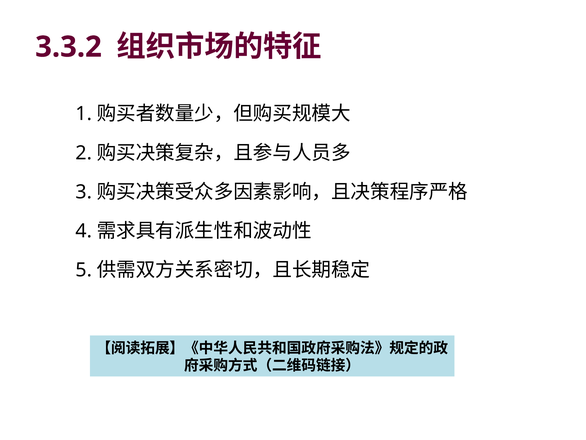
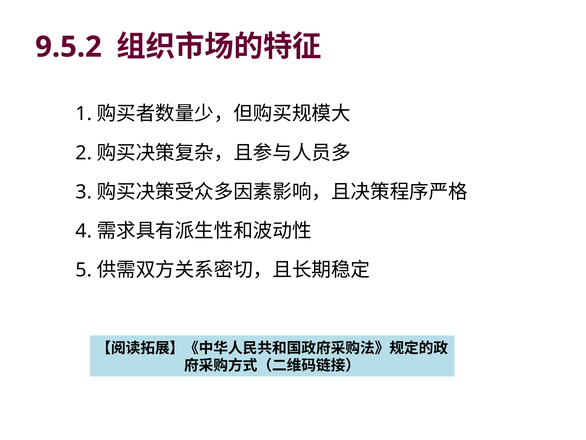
3.3.2: 3.3.2 -> 9.5.2 (68, 47)
